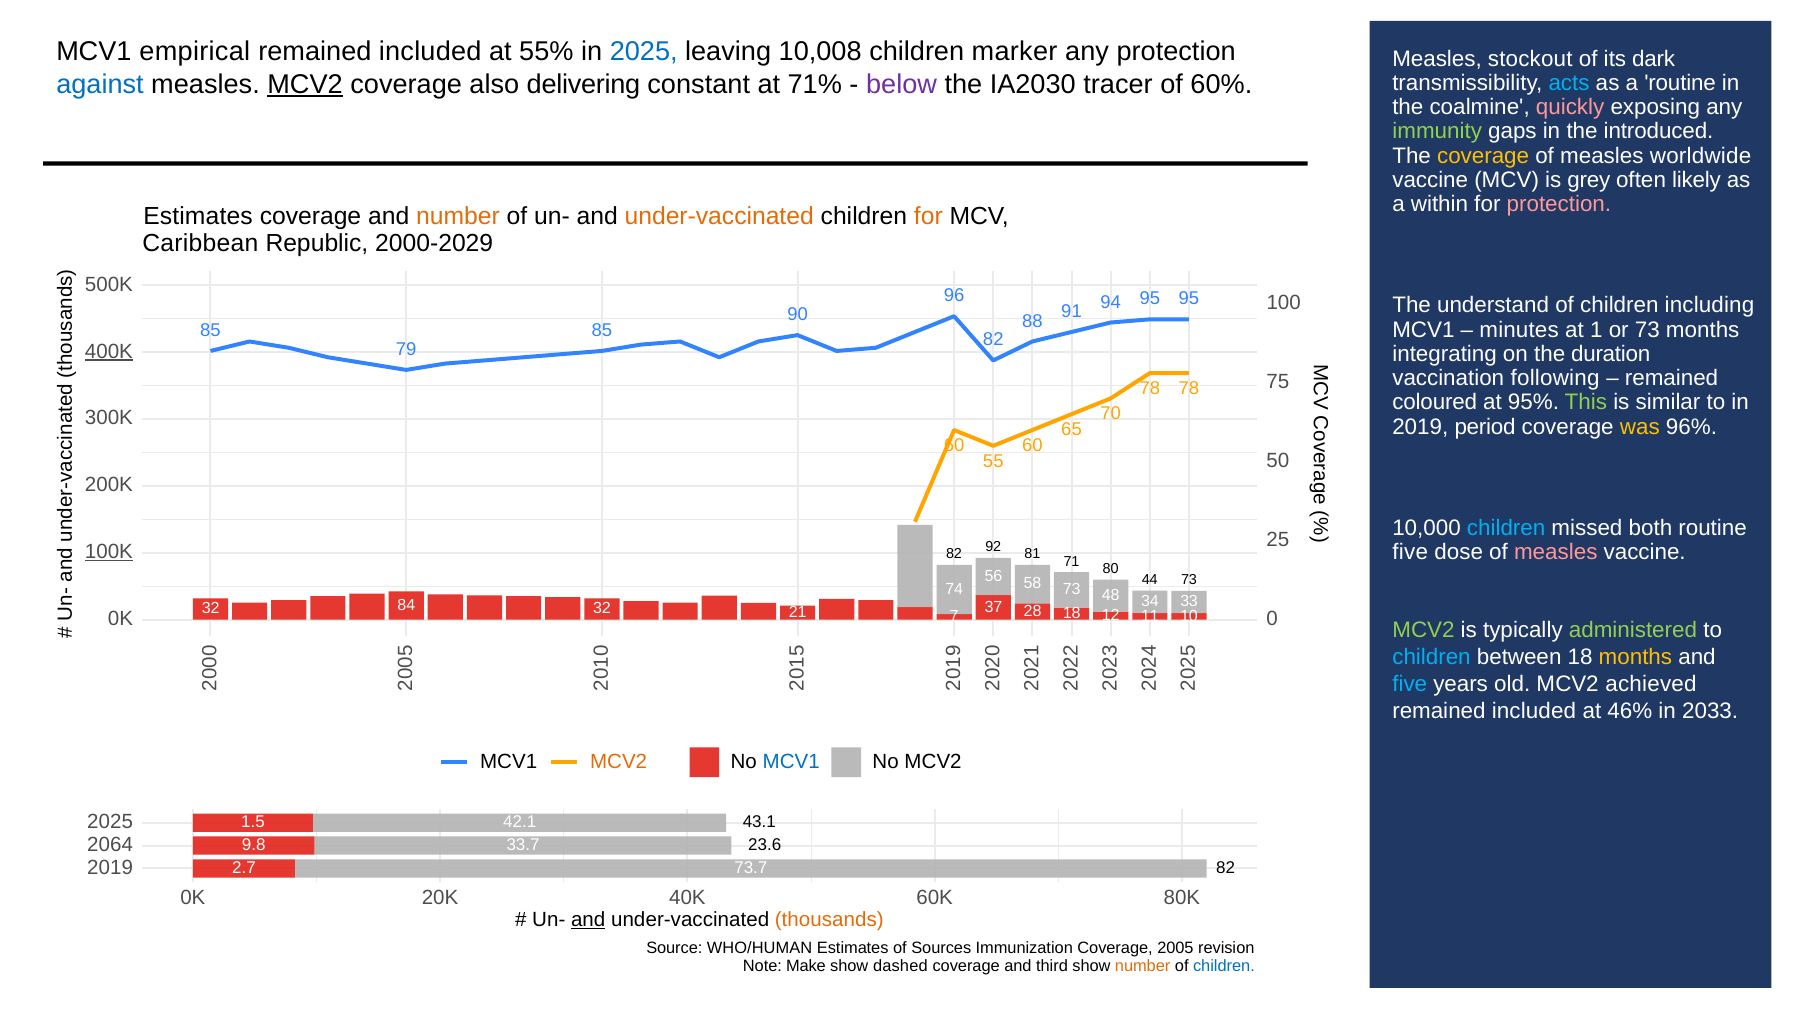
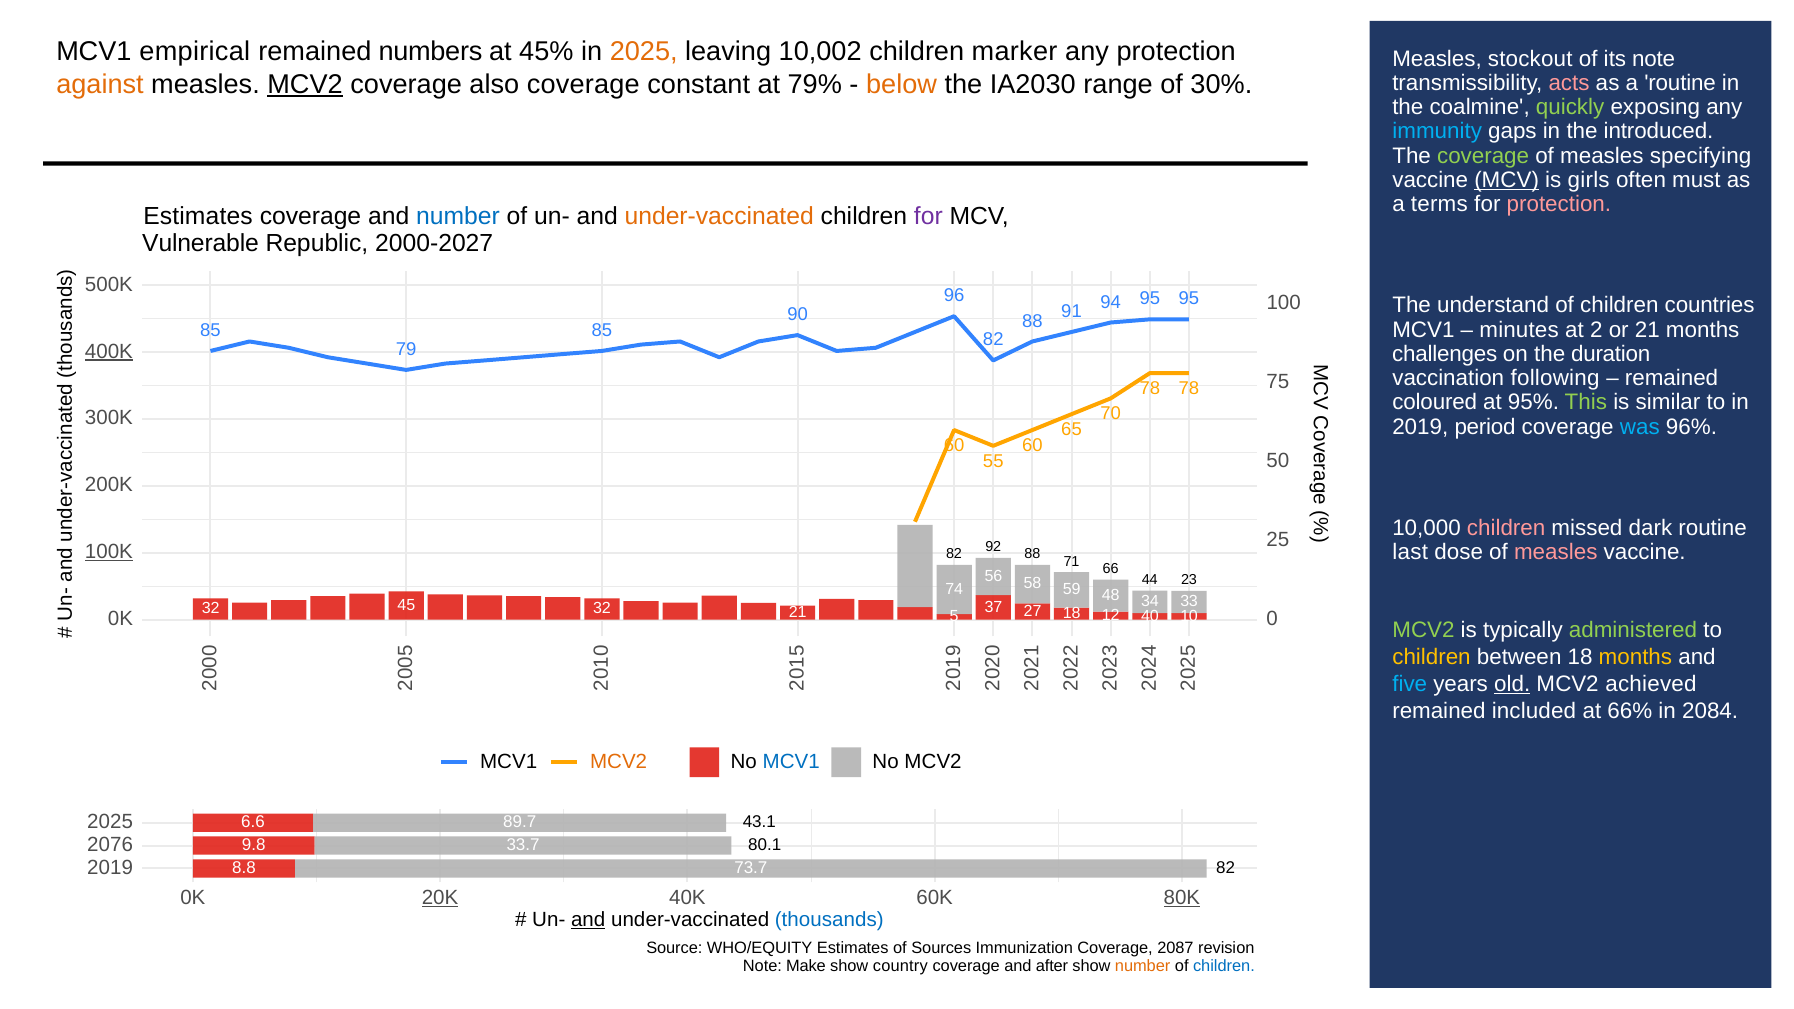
included: included -> numbers (430, 52)
55%: 55% -> 45% (546, 52)
2025 colour: blue -> orange (644, 52)
10,008: 10,008 -> 10,002 (820, 52)
its dark: dark -> note (1654, 59)
against colour: blue -> orange (100, 84)
also delivering: delivering -> coverage (583, 84)
71%: 71% -> 79% (815, 84)
below colour: purple -> orange (902, 84)
tracer: tracer -> range (1118, 84)
60%: 60% -> 30% (1221, 84)
acts colour: light blue -> pink (1569, 83)
quickly colour: pink -> light green (1570, 107)
immunity colour: light green -> light blue (1437, 132)
coverage colour: yellow -> light green (1483, 156)
worldwide: worldwide -> specifying (1701, 156)
MCV underline: none -> present (1507, 180)
grey: grey -> girls (1589, 180)
likely: likely -> must (1696, 180)
within: within -> terms (1439, 204)
number colour: orange -> blue (458, 217)
for colour: orange -> purple (928, 217)
Caribbean: Caribbean -> Vulnerable (201, 244)
2000-2029: 2000-2029 -> 2000-2027 (434, 244)
including: including -> countries (1710, 306)
at 1: 1 -> 2 (1596, 330)
or 73: 73 -> 21 (1647, 330)
integrating: integrating -> challenges (1445, 354)
was colour: yellow -> light blue (1640, 427)
children colour: light blue -> pink (1506, 528)
both: both -> dark (1650, 528)
five: five -> last (1410, 552)
92 81: 81 -> 88 (1032, 554)
80: 80 -> 66 (1111, 569)
58 73: 73 -> 59 (1072, 589)
44 73: 73 -> 23 (1189, 580)
28: 28 -> 27 (1033, 611)
11: 11 -> 40 (1150, 616)
84: 84 -> 45 (406, 605)
21 7: 7 -> 5 (954, 616)
children colour: light blue -> yellow (1432, 657)
old underline: none -> present (1512, 684)
46%: 46% -> 66% (1630, 711)
2033: 2033 -> 2084 (1710, 711)
1.5: 1.5 -> 6.6 (253, 822)
42.1: 42.1 -> 89.7 (520, 822)
2064: 2064 -> 2076 (110, 845)
23.6: 23.6 -> 80.1 (765, 845)
2.7: 2.7 -> 8.8 (244, 868)
20K underline: none -> present (440, 898)
80K underline: none -> present (1182, 898)
thousands colour: orange -> blue (829, 920)
WHO/HUMAN: WHO/HUMAN -> WHO/EQUITY (760, 948)
2005: 2005 -> 2087 (1175, 948)
dashed: dashed -> country (900, 966)
third: third -> after (1052, 966)
